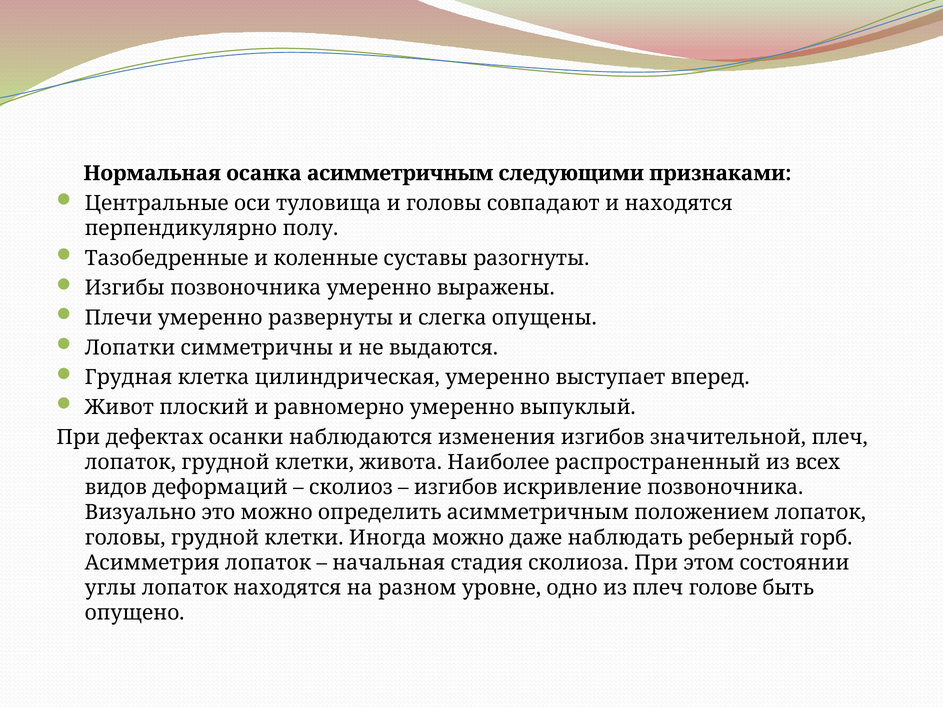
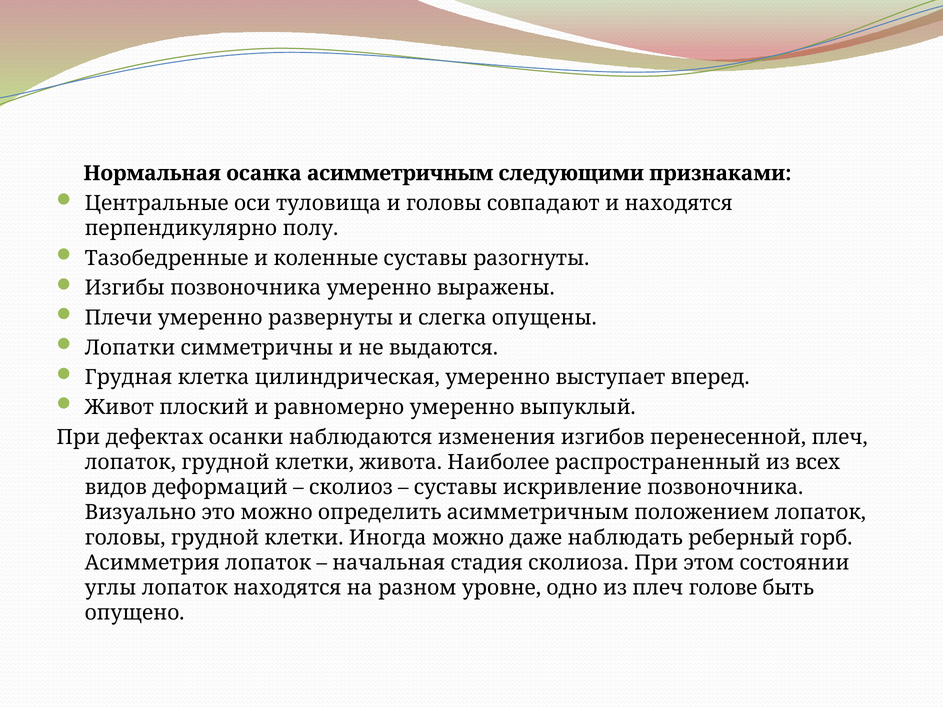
значительной: значительной -> перенесенной (728, 437)
изгибов: изгибов -> суставы (456, 488)
